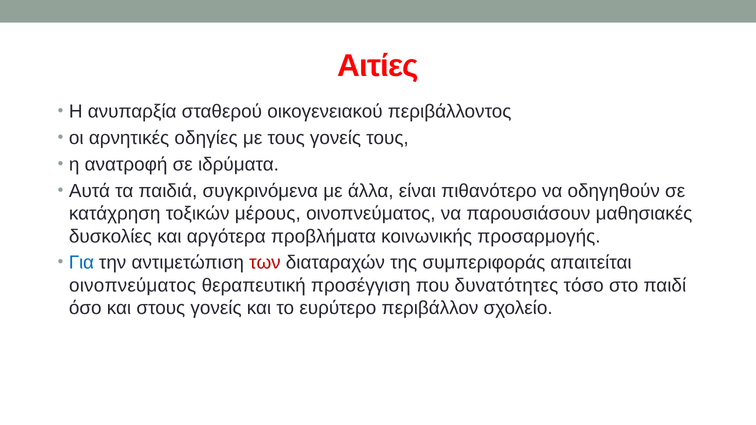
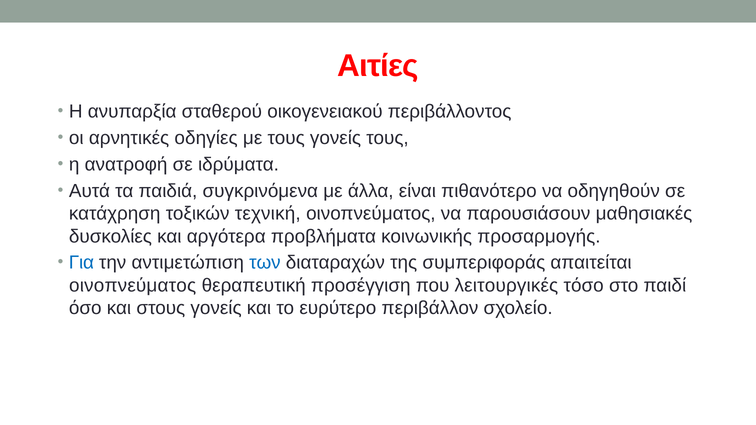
μέρους: μέρους -> τεχνική (268, 214)
των colour: red -> blue (265, 263)
δυνατότητες: δυνατότητες -> λειτουργικές (506, 286)
